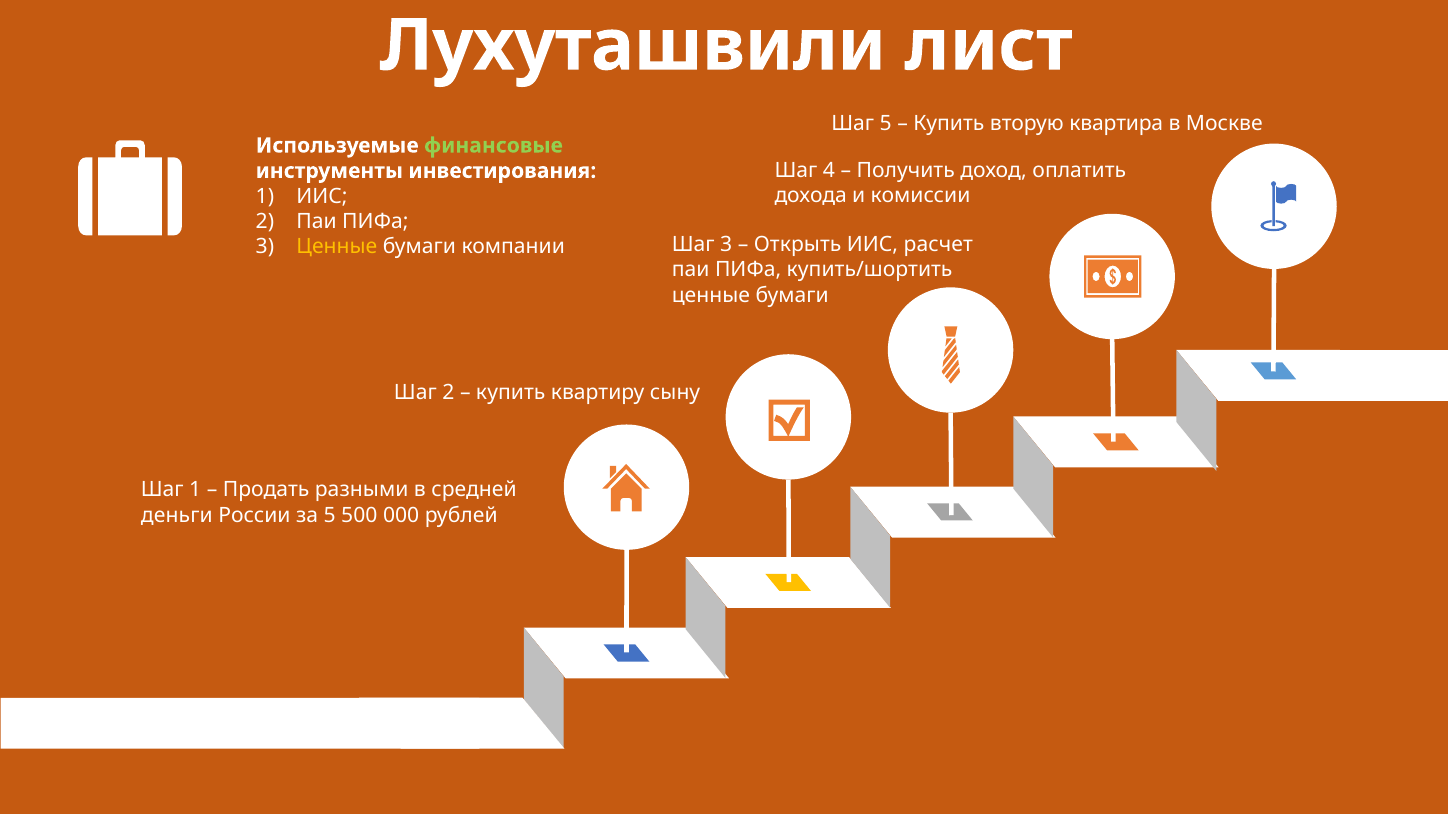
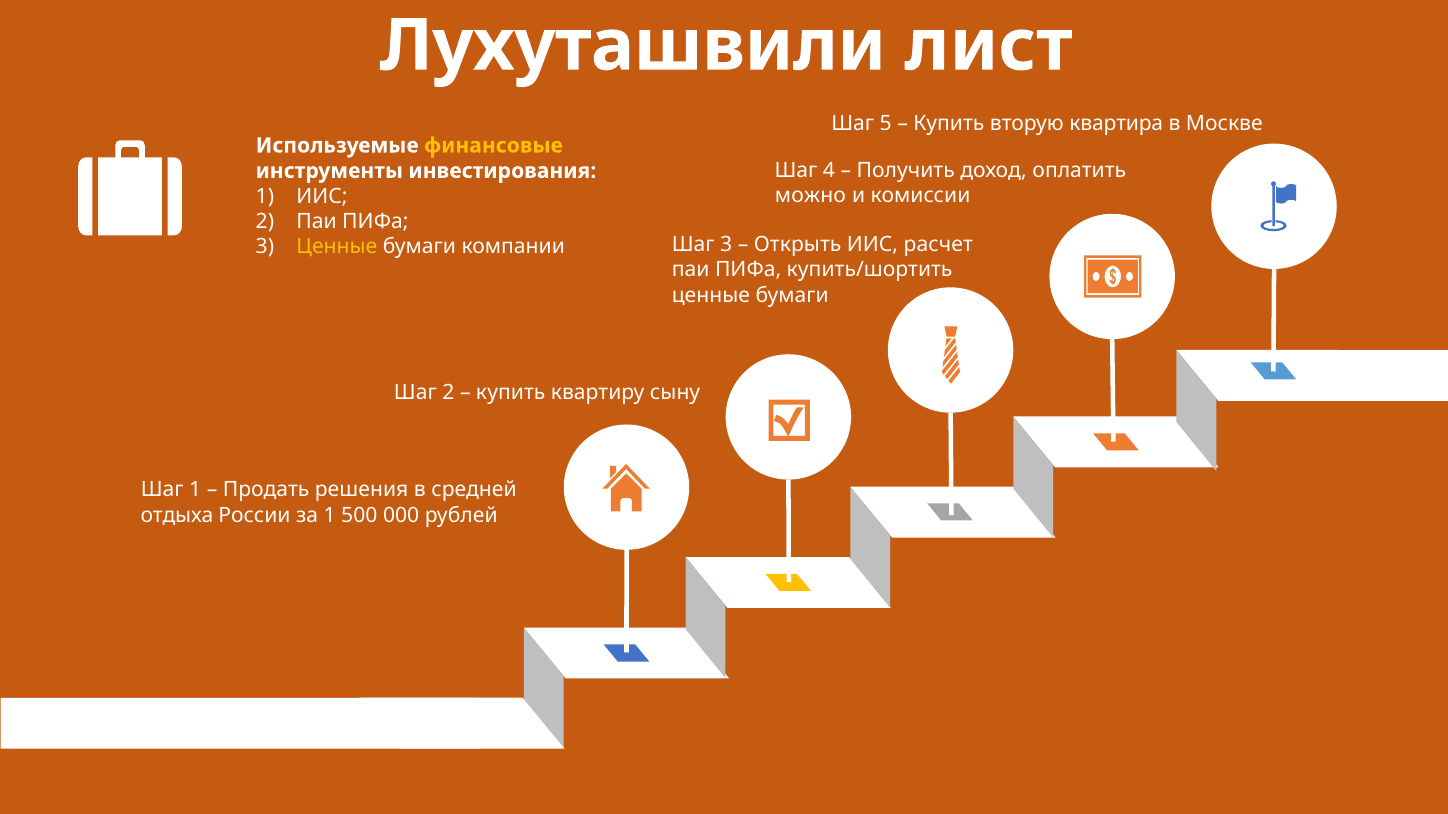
финансовые colour: light green -> yellow (493, 146)
дохода: дохода -> можно (810, 196)
разными: разными -> решения (362, 490)
деньги: деньги -> отдыха (177, 515)
за 5: 5 -> 1 (330, 515)
